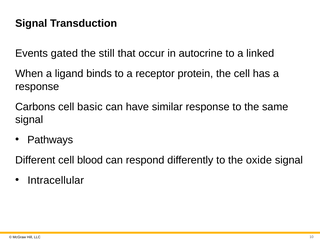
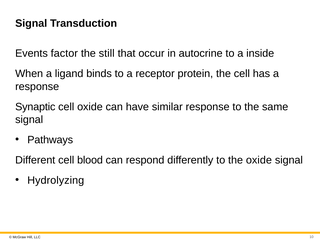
gated: gated -> factor (64, 53)
linked: linked -> inside (260, 53)
Carbons: Carbons -> Synaptic (35, 107)
cell basic: basic -> oxide (90, 107)
Intracellular: Intracellular -> Hydrolyzing (56, 180)
